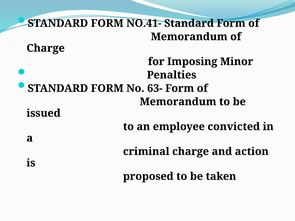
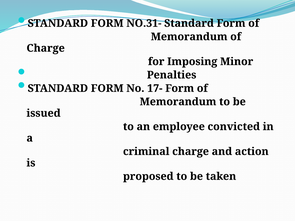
NO.41-: NO.41- -> NO.31- (144, 23)
63-: 63- -> 17- (155, 88)
